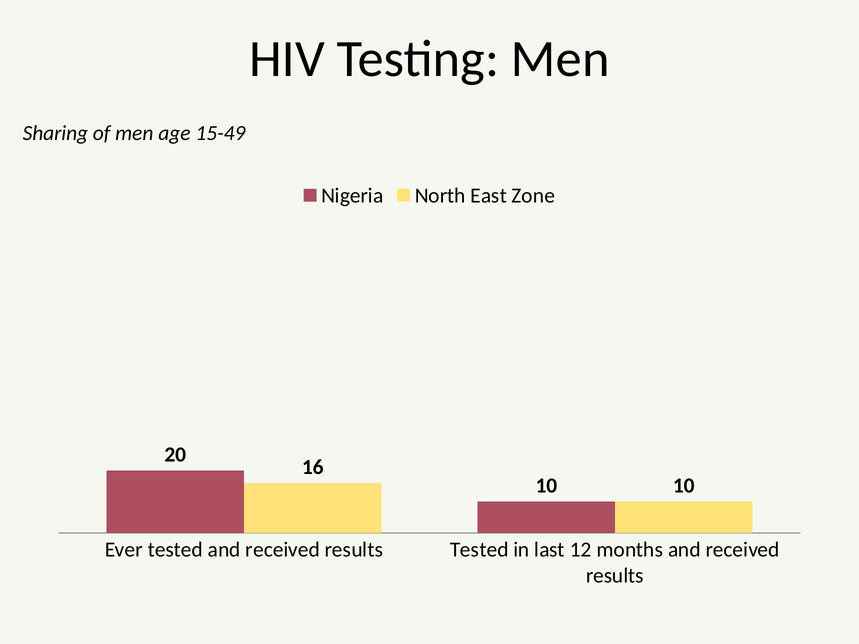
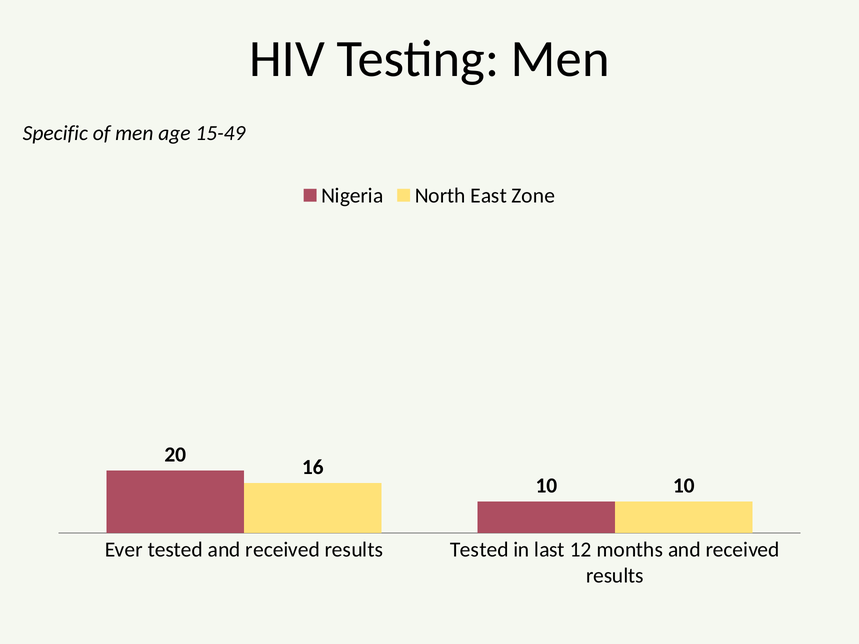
Sharing: Sharing -> Specific (55, 133)
